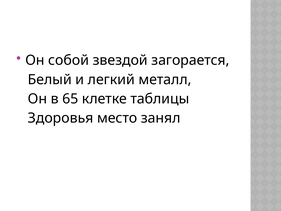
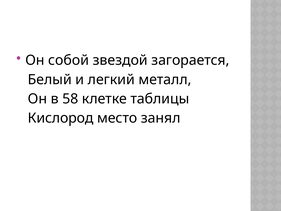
65: 65 -> 58 (70, 99)
Здоровья: Здоровья -> Кислород (61, 118)
